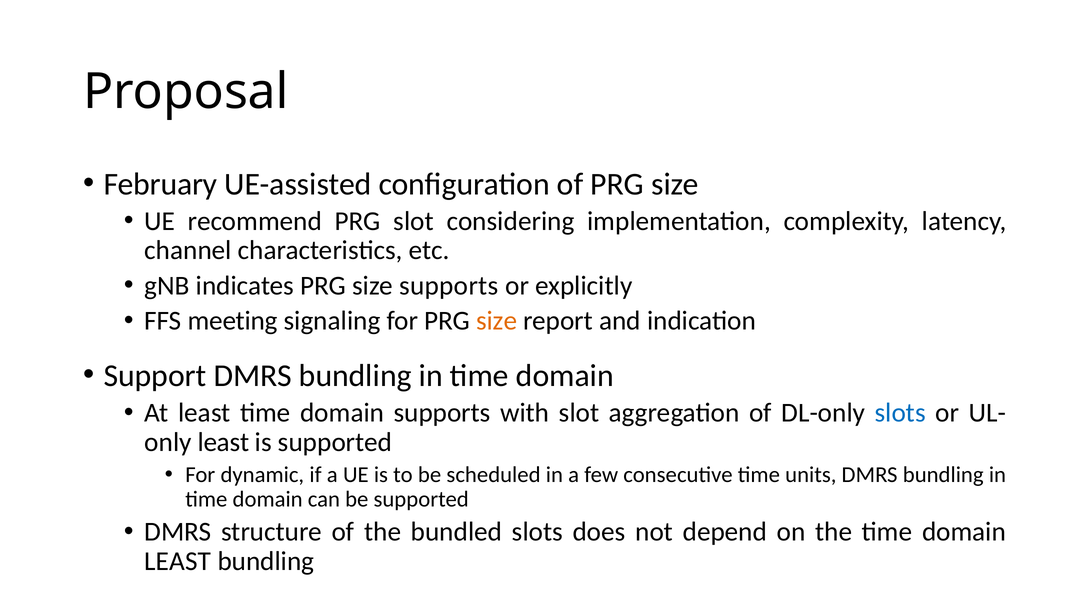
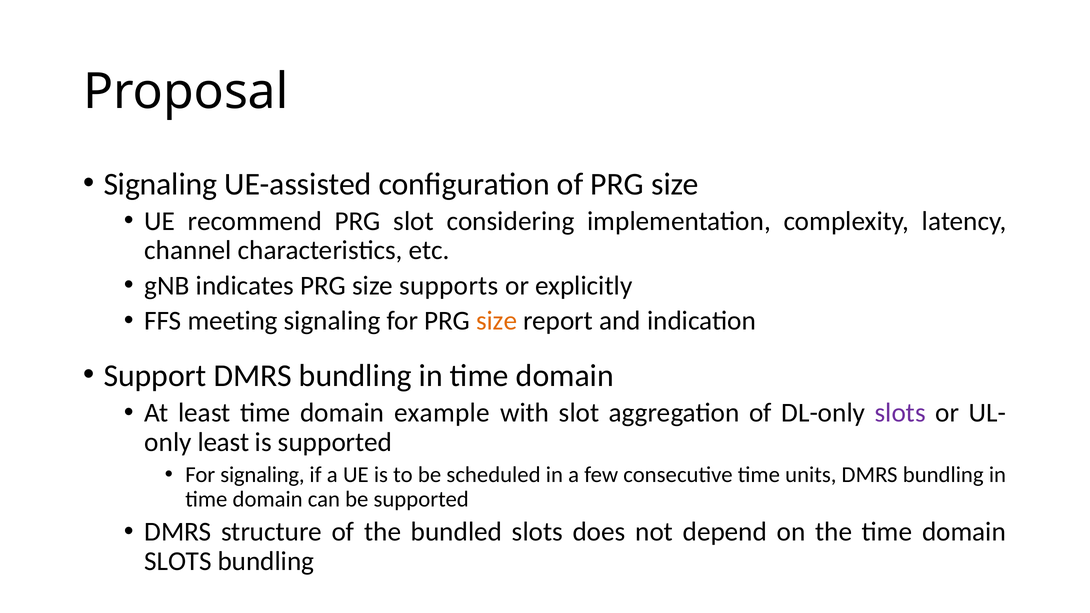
February: February -> Signaling (160, 184)
domain supports: supports -> example (442, 413)
slots colour: blue -> purple (900, 413)
For dynamic: dynamic -> signaling (262, 475)
LEAST: LEAST -> SLOTS (178, 562)
